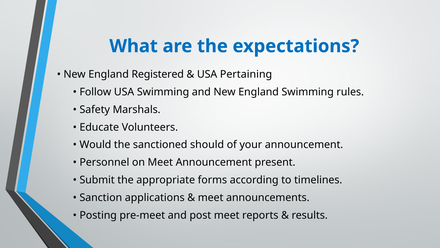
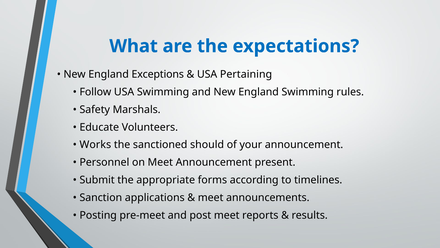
Registered: Registered -> Exceptions (158, 74)
Would: Would -> Works (95, 145)
